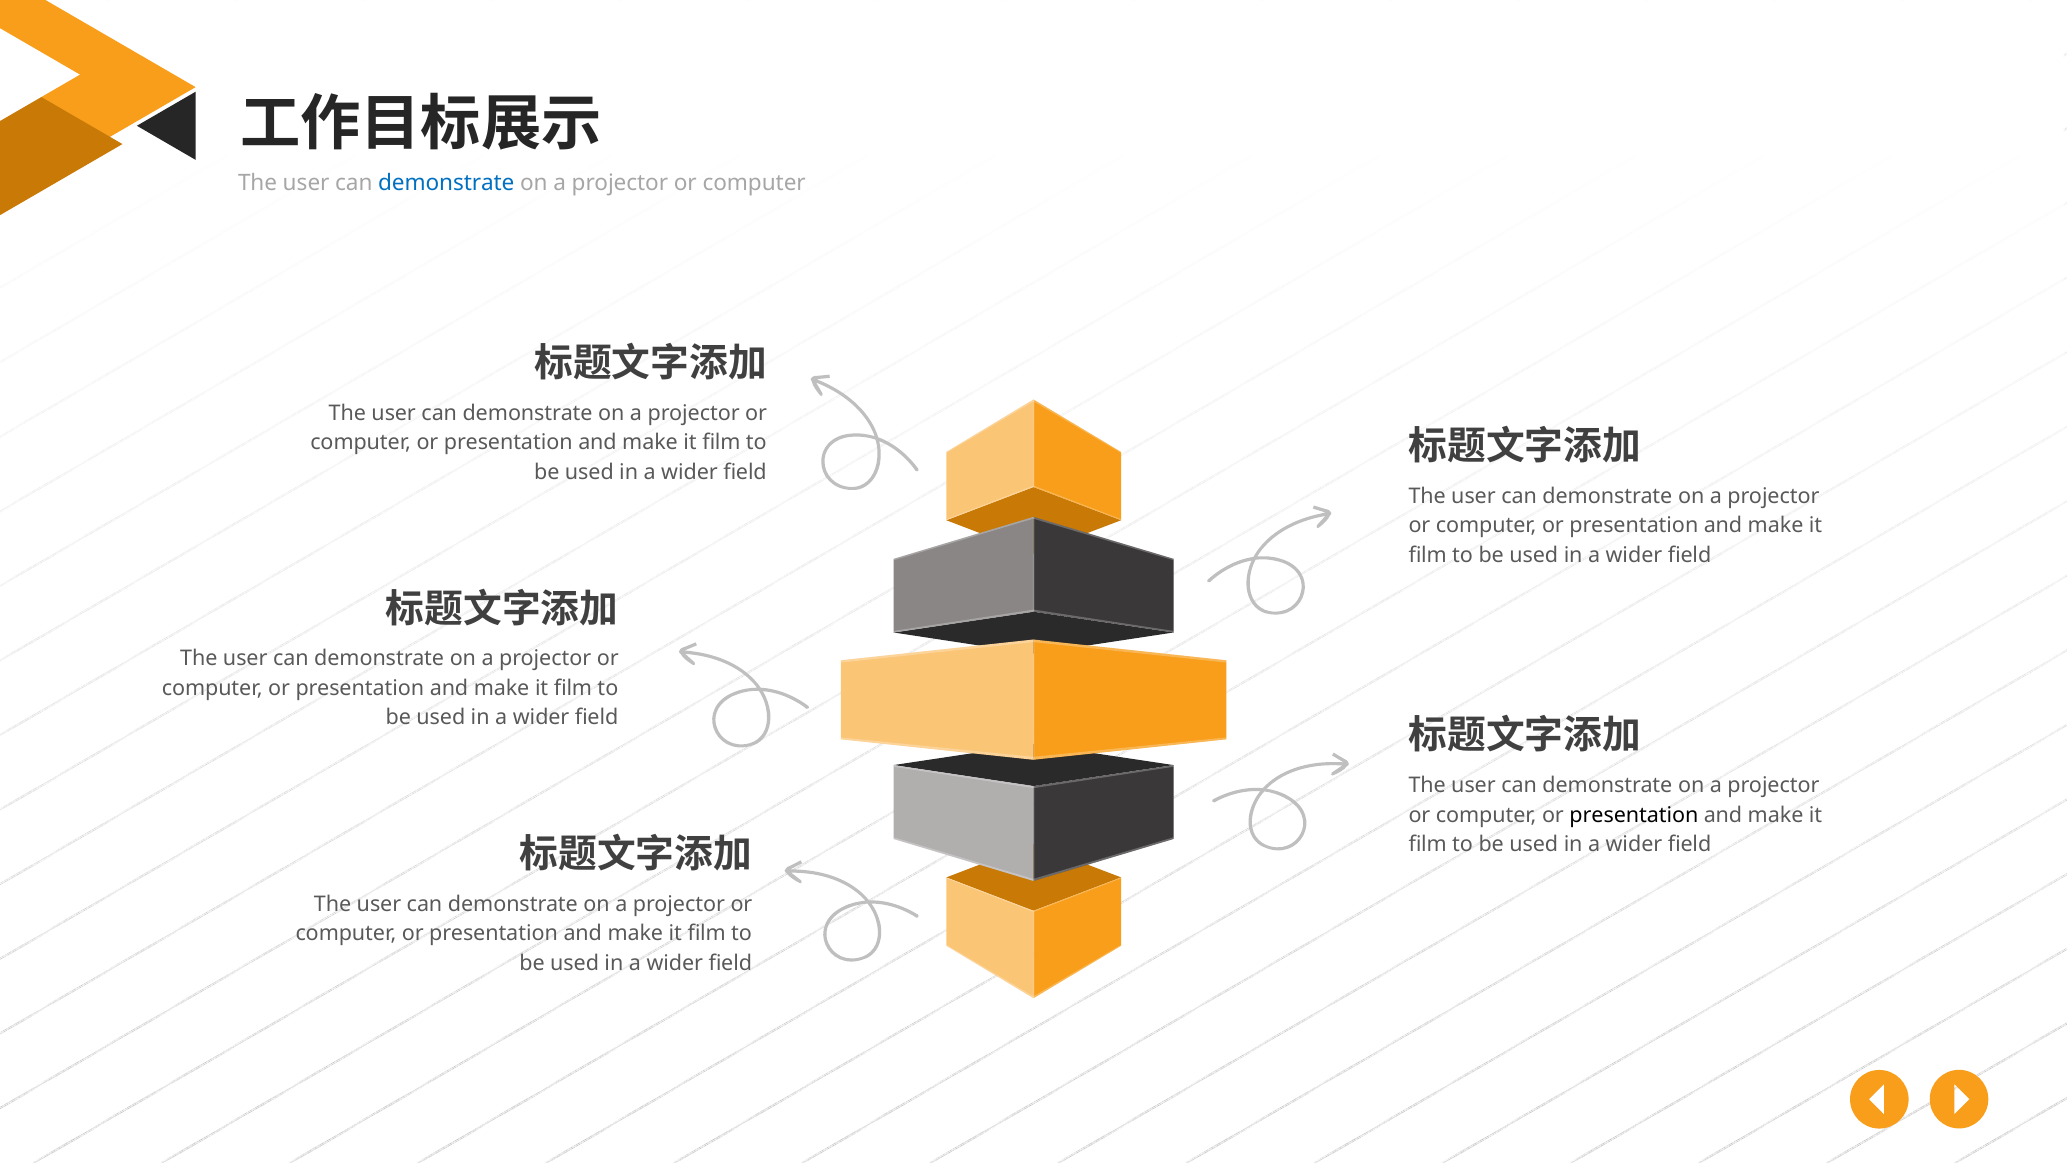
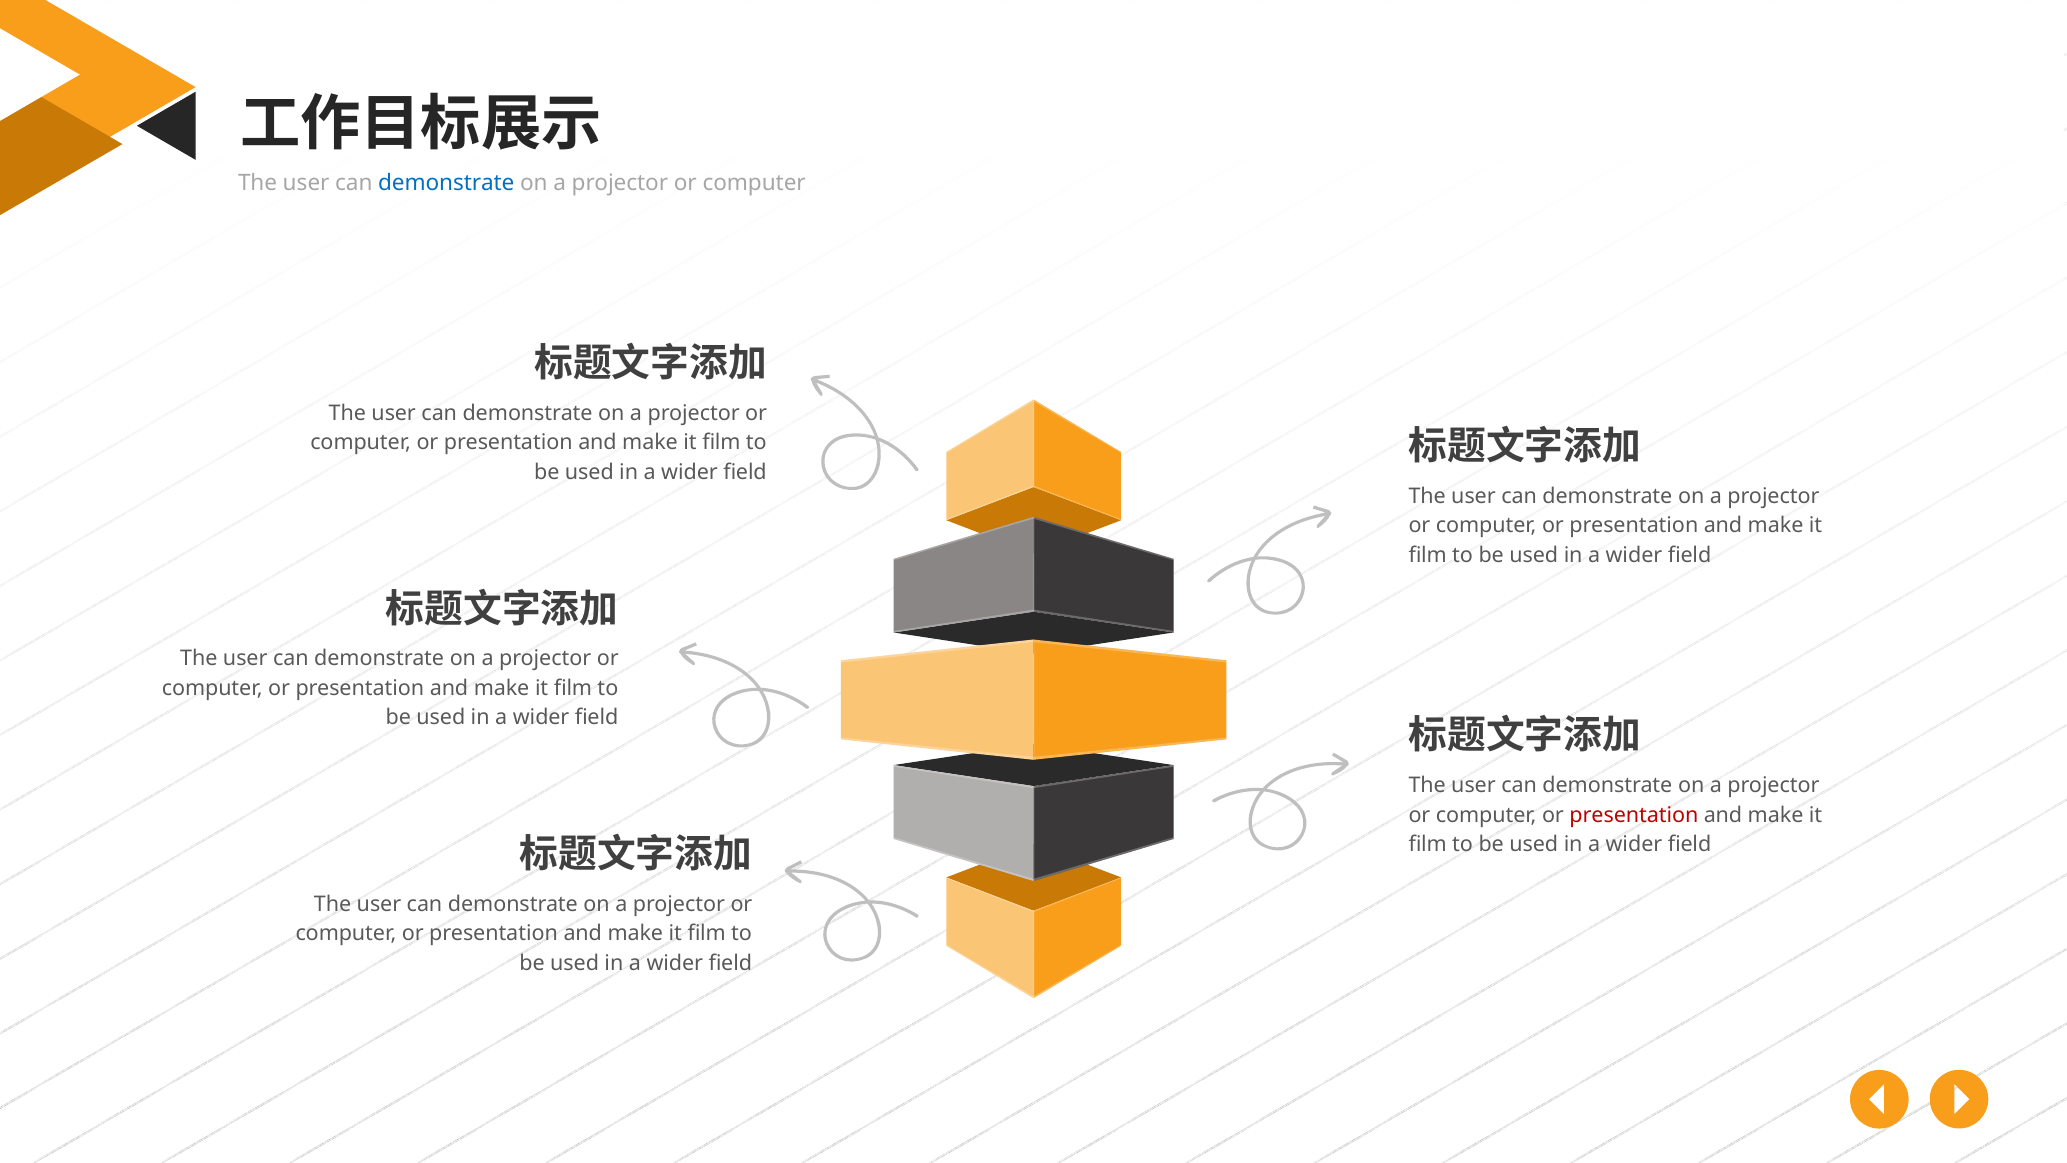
presentation colour: black -> red (1634, 815)
